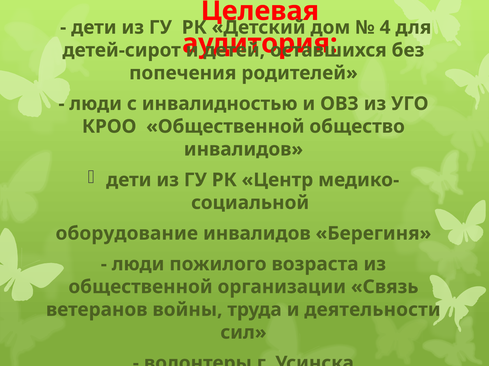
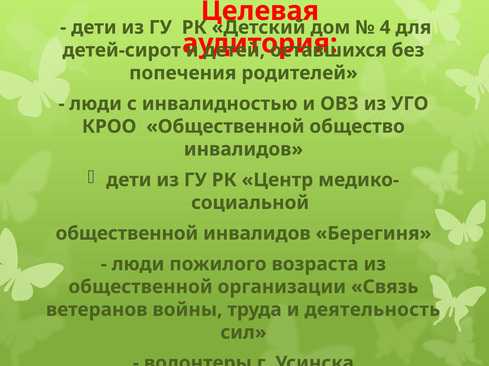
оборудование: оборудование -> общественной (127, 234)
деятельности: деятельности -> деятельность (372, 310)
